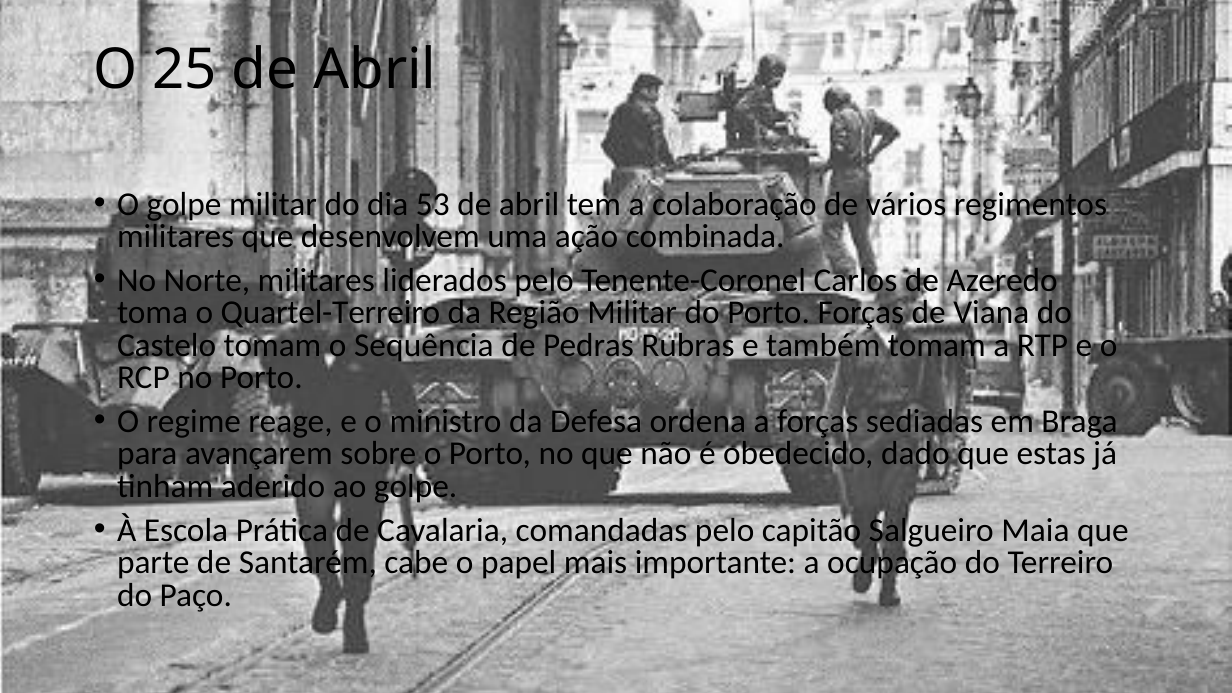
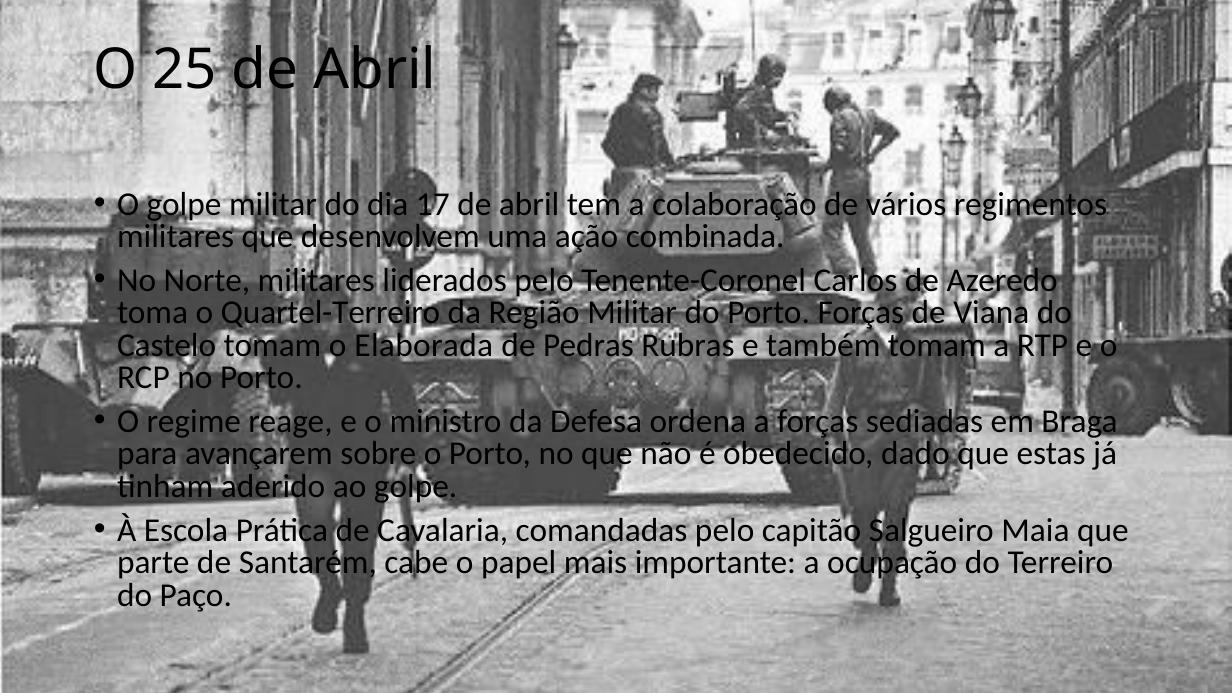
53: 53 -> 17 (433, 204)
Sequência: Sequência -> Elaborada (424, 345)
